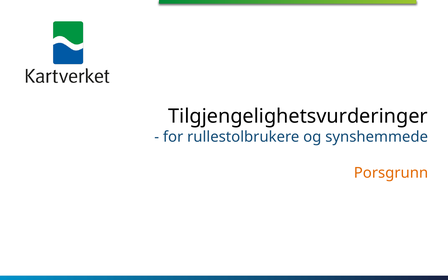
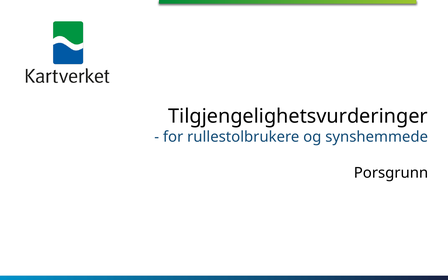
Porsgrunn colour: orange -> black (391, 173)
